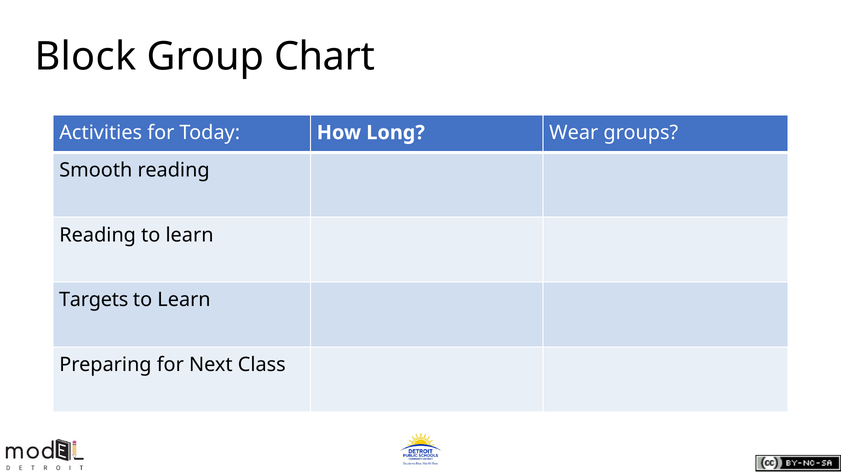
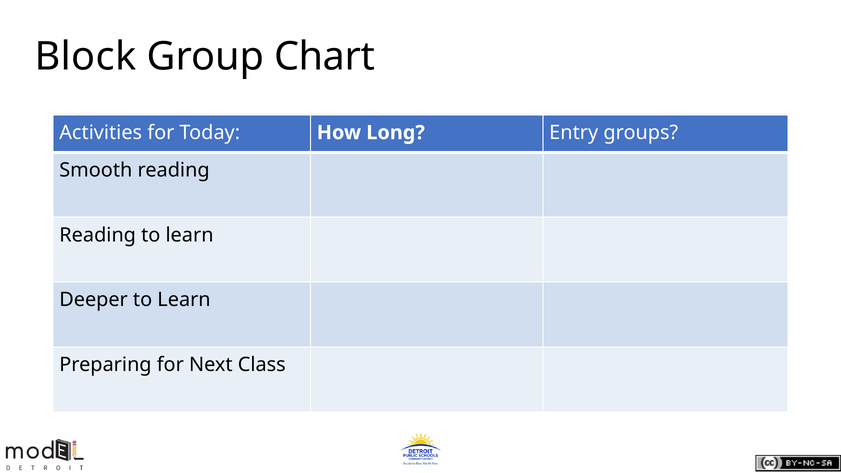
Wear: Wear -> Entry (574, 133)
Targets: Targets -> Deeper (94, 300)
